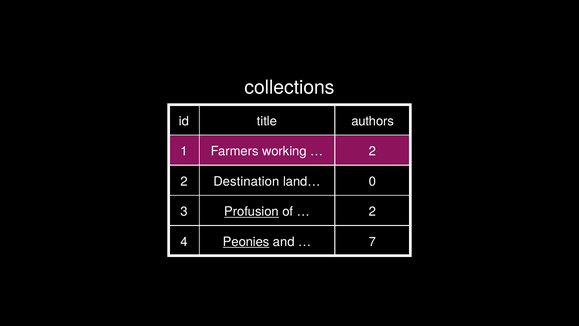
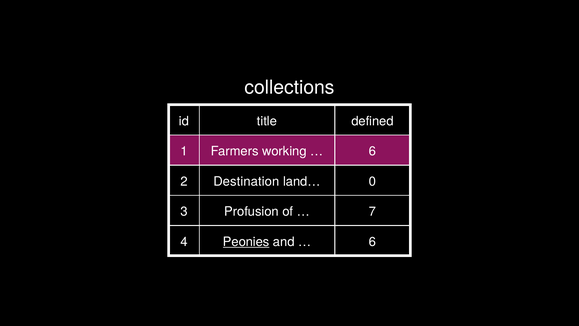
authors: authors -> defined (373, 121)
2: 2 -> 6 (373, 151)
Profusion underline: present -> none (252, 211)
2: 2 -> 7 (373, 211)
7: 7 -> 6 (373, 242)
